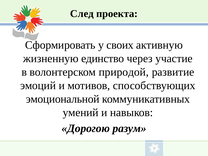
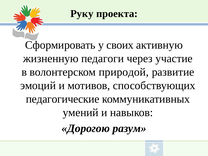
След: След -> Руку (82, 14)
единство: единство -> педагоги (103, 59)
эмоциональной: эмоциональной -> педагогические (63, 99)
